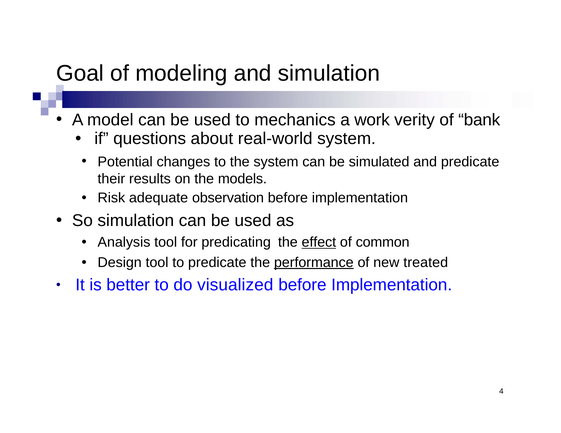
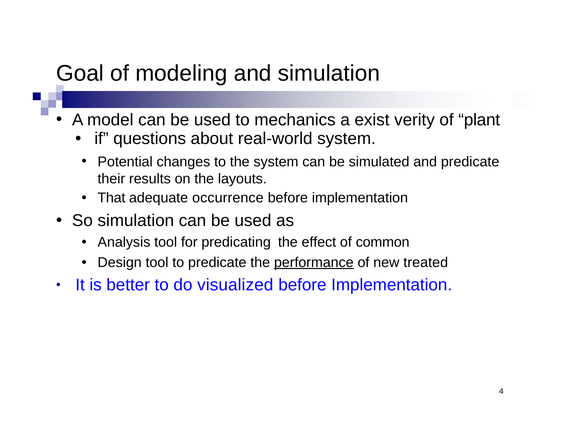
work: work -> exist (372, 120)
bank: bank -> plant (479, 120)
models: models -> layouts (242, 179)
Risk: Risk -> That (111, 198)
observation: observation -> occurrence (228, 198)
effect underline: present -> none (319, 243)
